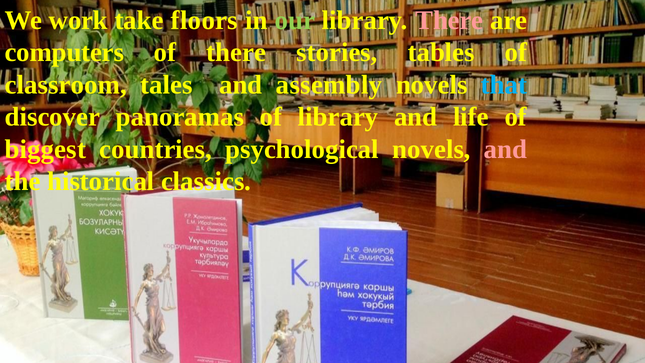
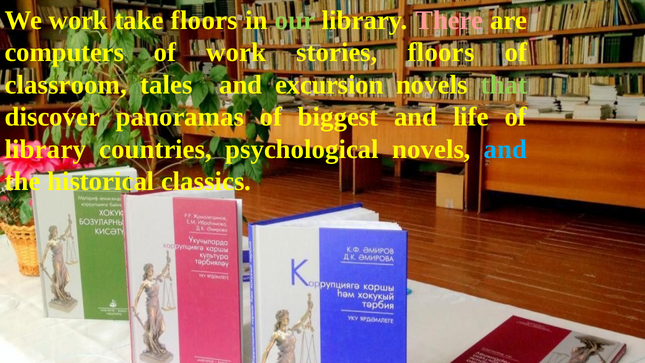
of there: there -> work (236, 52)
stories tables: tables -> floors (441, 52)
assembly: assembly -> excursion (329, 85)
that colour: light blue -> light green (504, 85)
of library: library -> biggest (338, 117)
biggest: biggest -> library (45, 149)
and colour: pink -> light blue (506, 149)
